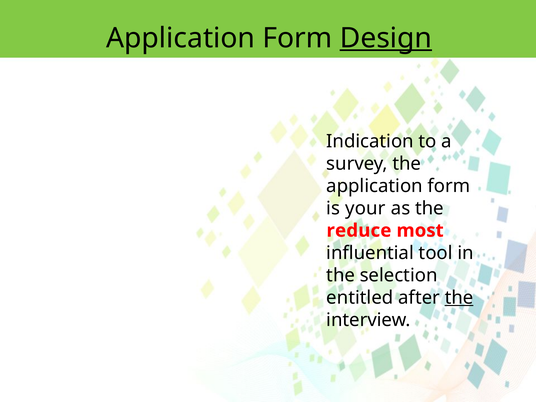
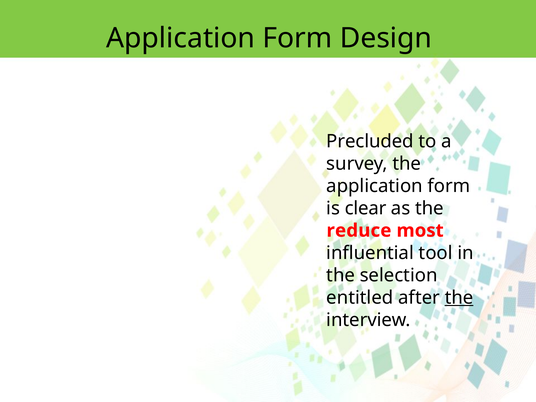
Design underline: present -> none (386, 38)
Indication: Indication -> Precluded (370, 141)
your: your -> clear (366, 208)
